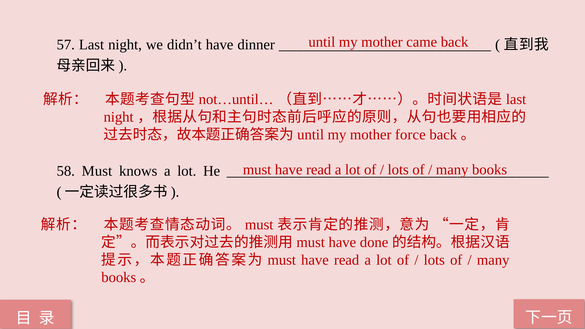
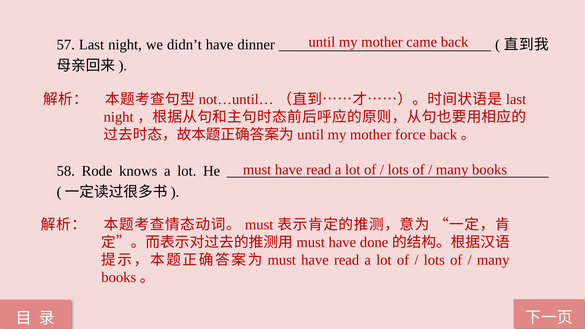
58 Must: Must -> Rode (97, 171)
